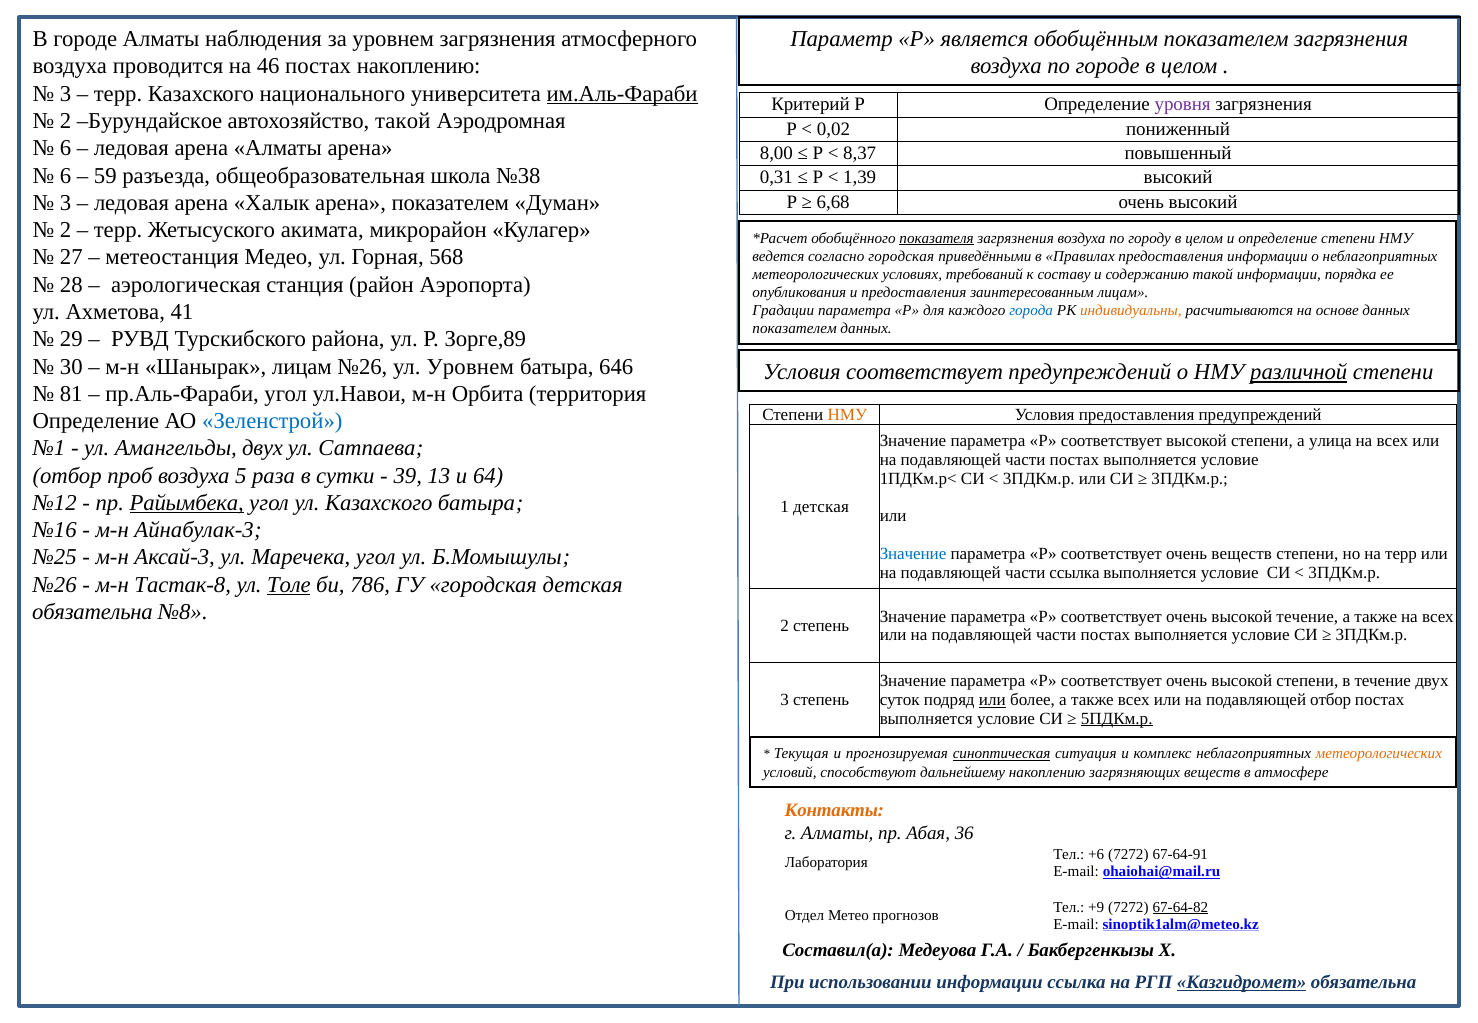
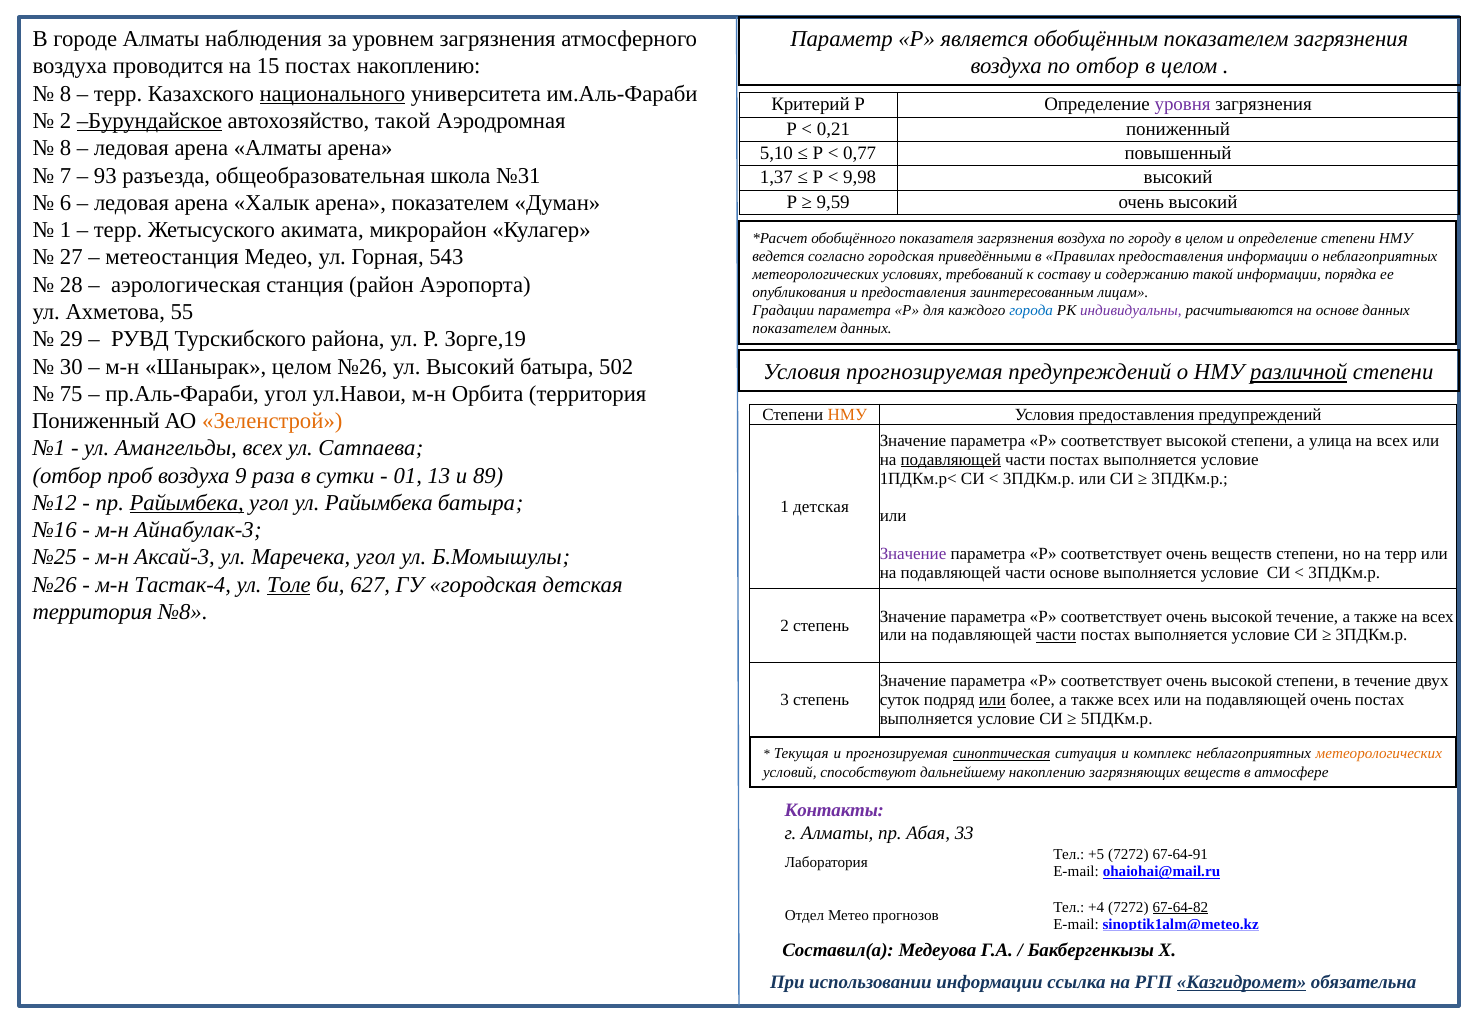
46: 46 -> 15 (268, 66)
по городе: городе -> отбор (1107, 66)
3: 3 -> 8 (66, 94)
национального underline: none -> present (332, 94)
им.Аль-Фараби underline: present -> none (622, 94)
Бурундайское underline: none -> present (150, 121)
0,02: 0,02 -> 0,21 (833, 129)
6: 6 -> 8 (66, 148)
8,00: 8,00 -> 5,10 (776, 153)
8,37: 8,37 -> 0,77 (860, 153)
6: 6 -> 7 (66, 176)
59: 59 -> 93 (105, 176)
№38: №38 -> №31 (518, 176)
0,31: 0,31 -> 1,37 (776, 178)
1,39: 1,39 -> 9,98 (860, 178)
3: 3 -> 6 (66, 203)
6,68: 6,68 -> 9,59 (833, 202)
2: 2 -> 1 (66, 230)
показателя underline: present -> none (937, 238)
568: 568 -> 543 (446, 257)
41: 41 -> 55 (182, 312)
индивидуальны colour: orange -> purple (1131, 311)
Зорге,89: Зорге,89 -> Зорге,19 (485, 339)
Шанырак лицам: лицам -> целом (302, 367)
ул Уровнем: Уровнем -> Высокий (470, 367)
646: 646 -> 502 (616, 367)
Условия соответствует: соответствует -> прогнозируемая (924, 372)
81: 81 -> 75 (71, 394)
Определение: Определение -> Пониженный (96, 421)
Зеленстрой colour: blue -> orange (272, 421)
Амангельды двух: двух -> всех (262, 448)
подавляющей underline: none -> present (951, 460)
5: 5 -> 9 (241, 476)
39: 39 -> 01 (408, 476)
64: 64 -> 89 (488, 476)
ул Казахского: Казахского -> Райымбека (379, 503)
Значение colour: blue -> purple (913, 554)
части ссылка: ссылка -> основе (1074, 573)
Тастак-8: Тастак-8 -> Тастак-4 (183, 585)
786: 786 -> 627 (370, 585)
обязательна: обязательна -> территория (92, 612)
части underline: none -> present (1056, 635)
подавляющей отбор: отбор -> очень (1331, 700)
5ПДКм.р underline: present -> none (1117, 719)
Контакты colour: orange -> purple (834, 810)
36: 36 -> 33 (964, 833)
+6: +6 -> +5 (1096, 855)
+9: +9 -> +4 (1096, 907)
